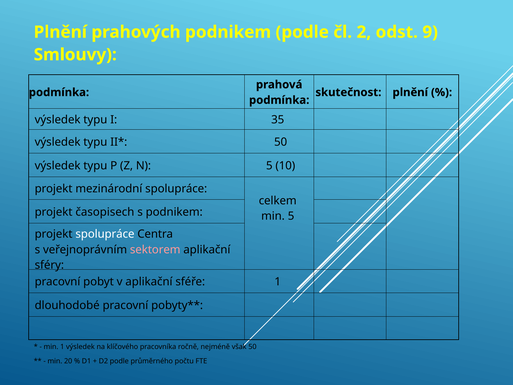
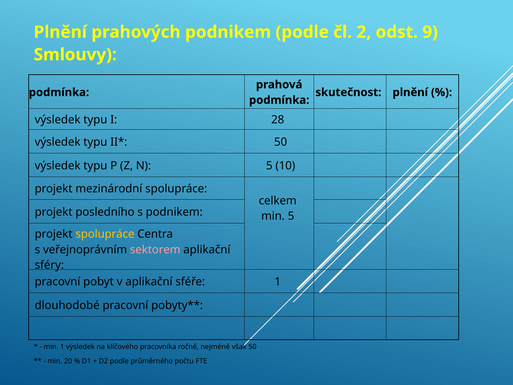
35: 35 -> 28 (278, 120)
časopisech: časopisech -> posledního (105, 212)
spolupráce colour: white -> yellow (105, 234)
